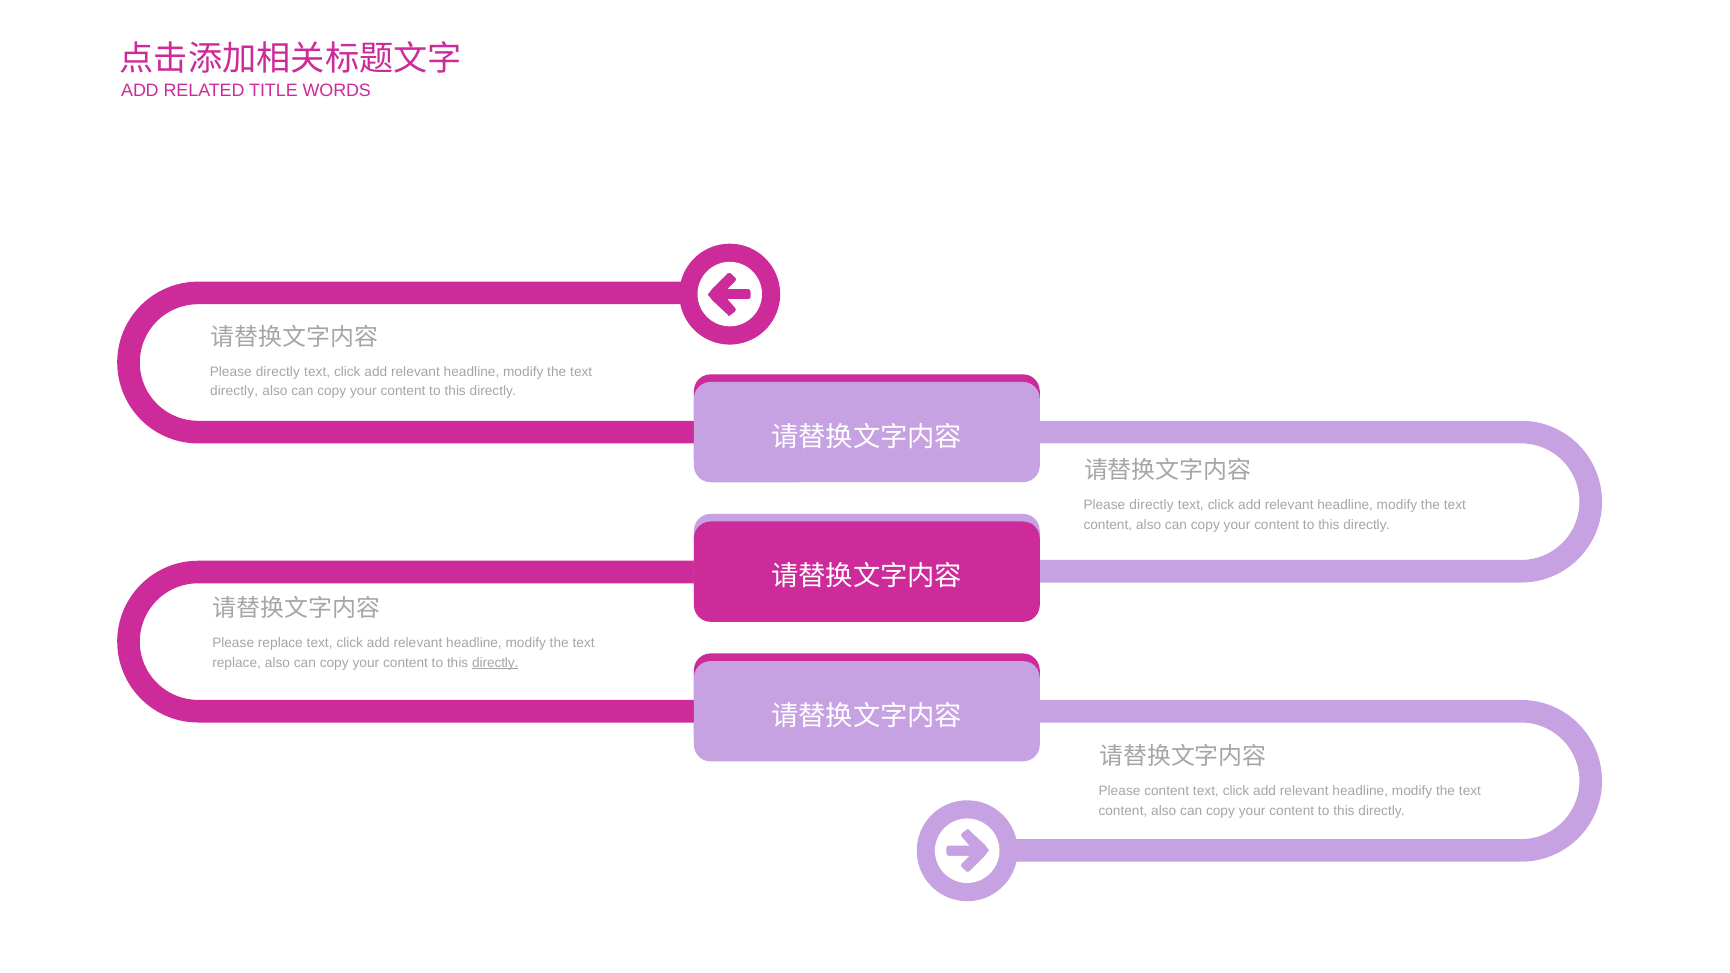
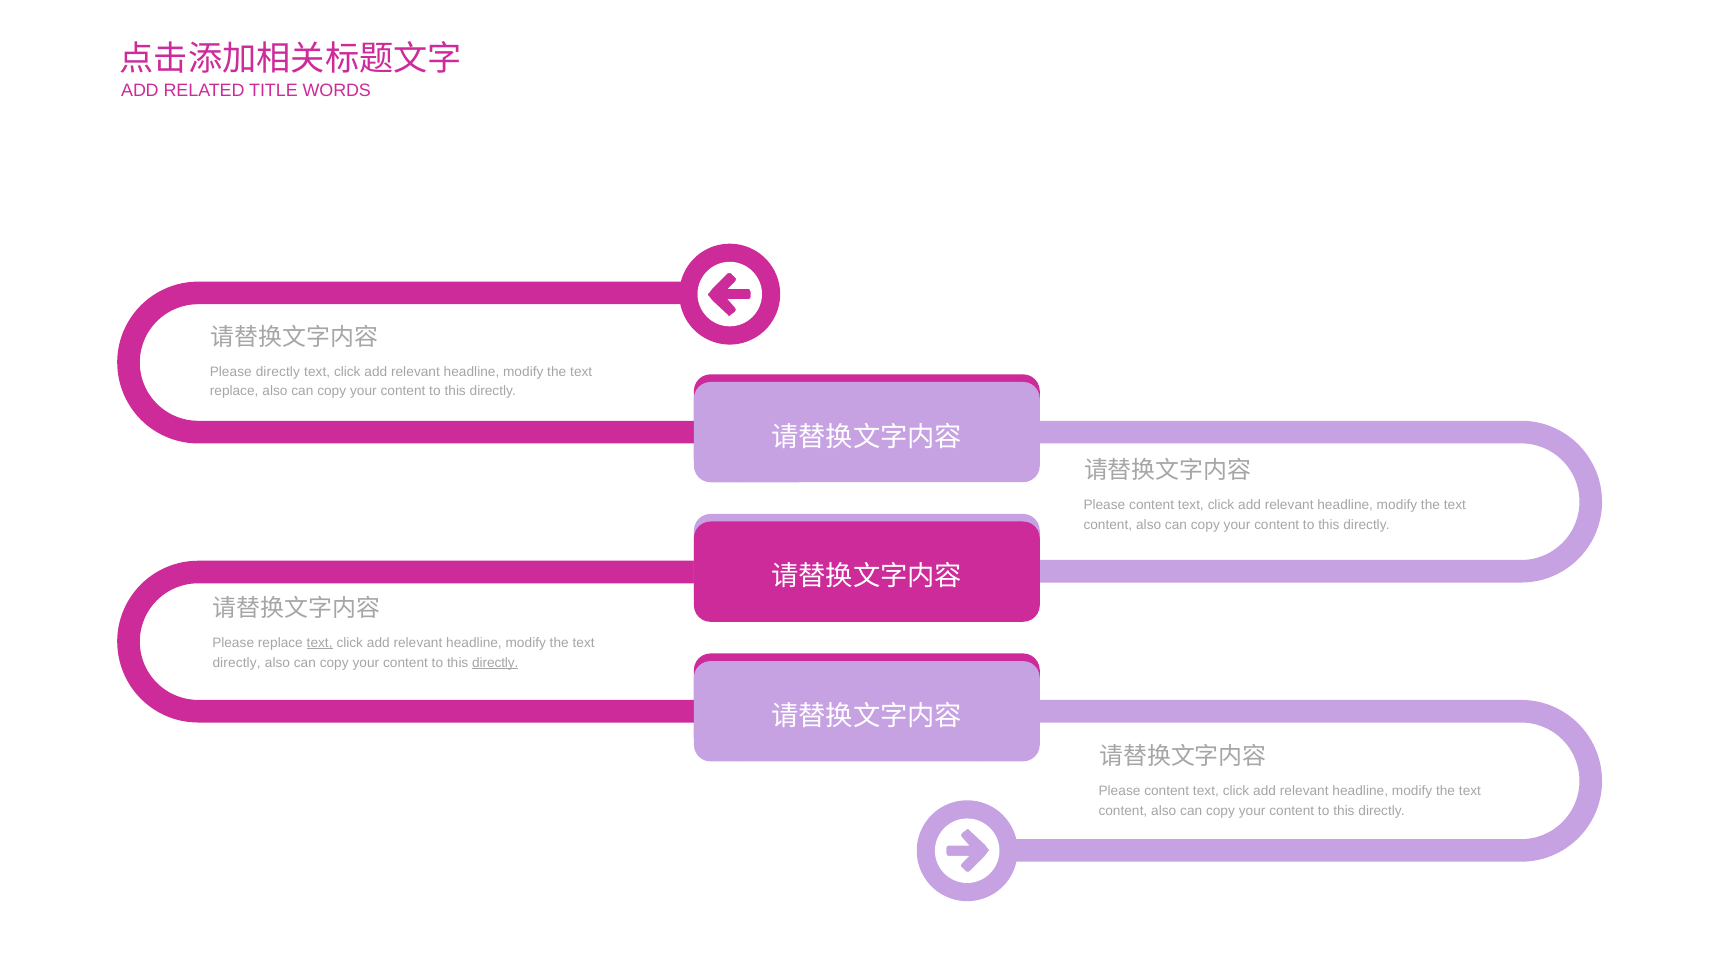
directly: directly -> replace (234, 391)
directly: directly -> content (1152, 505)
text underline: none -> present (320, 643)
replace: replace -> directly (237, 663)
